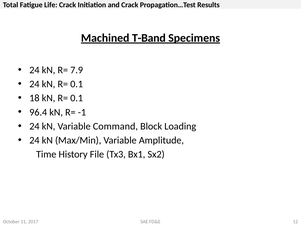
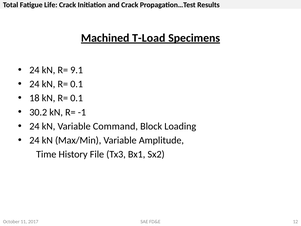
T-Band: T-Band -> T-Load (149, 38)
7.9: 7.9 -> 9.1 (77, 70)
96.4: 96.4 -> 30.2 (38, 112)
